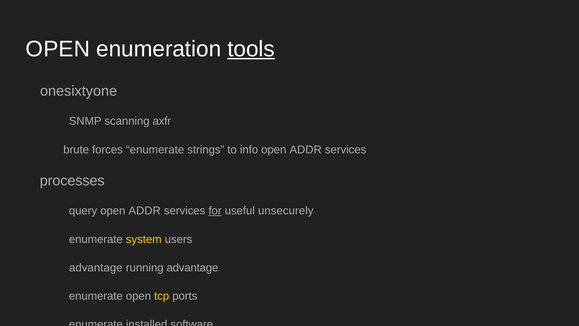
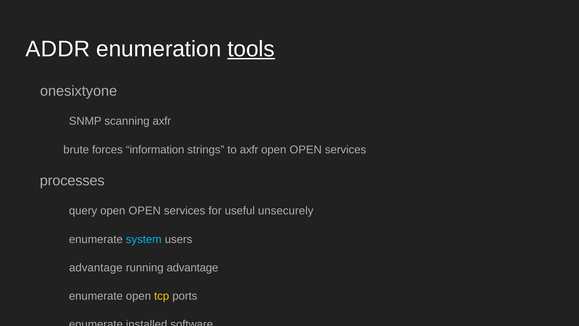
OPEN: OPEN -> ADDR (58, 49)
forces enumerate: enumerate -> information (155, 150)
to info: info -> axfr (249, 150)
ADDR: ADDR -> OPEN (306, 150)
query open ADDR: ADDR -> OPEN (145, 211)
for underline: present -> none (215, 211)
system colour: yellow -> light blue (144, 239)
